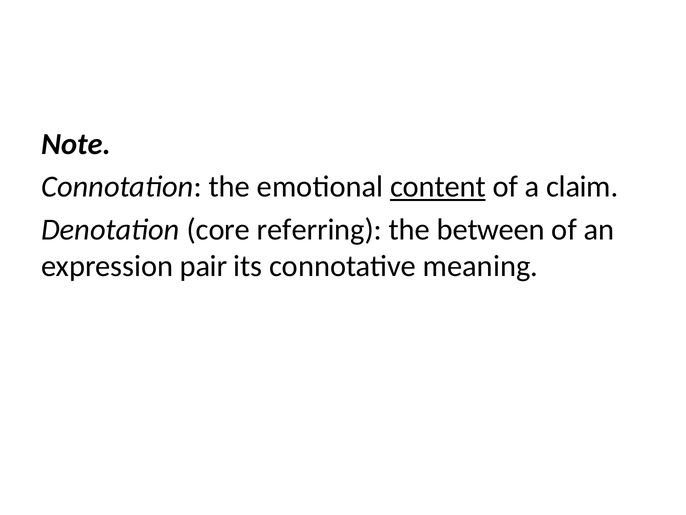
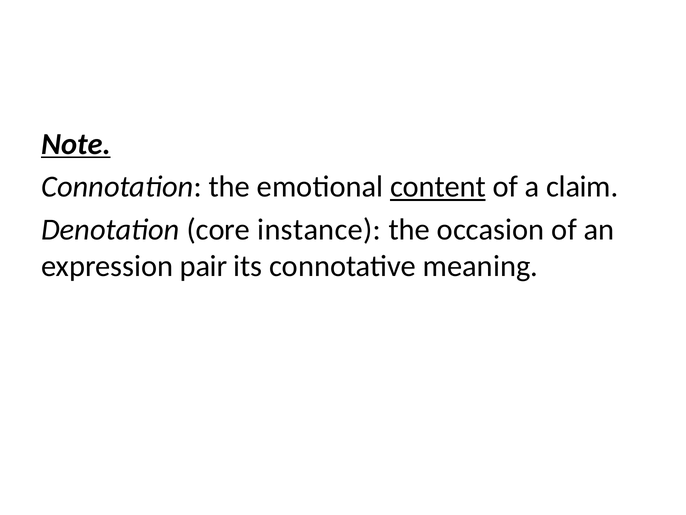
Note underline: none -> present (76, 144)
referring: referring -> instance (319, 229)
between: between -> occasion (491, 229)
